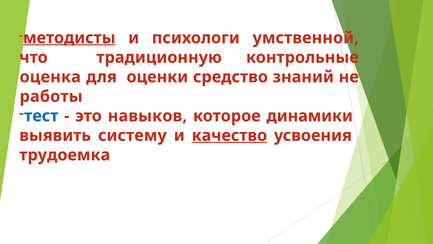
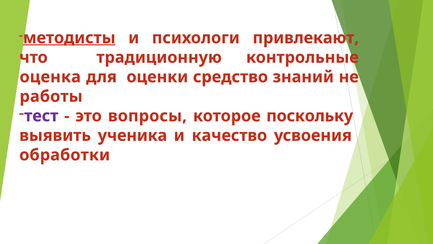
умственной: умственной -> привлекают (306, 38)
тест colour: blue -> purple (41, 116)
навыков: навыков -> вопросы (147, 116)
динамики: динамики -> поскольку (310, 116)
систему: систему -> ученика (132, 135)
качество underline: present -> none (229, 135)
трудоемка: трудоемка -> обработки (65, 155)
